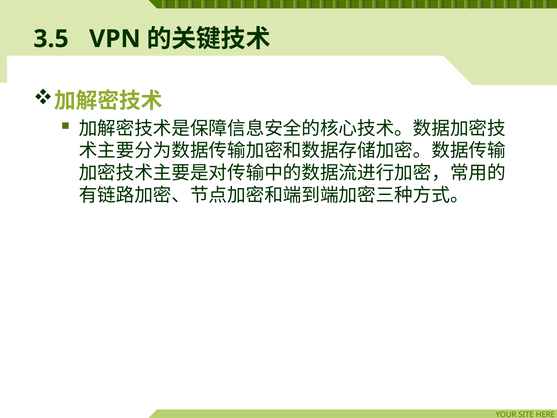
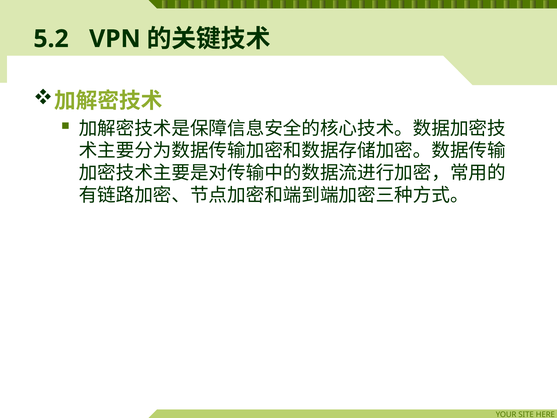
3.5: 3.5 -> 5.2 (51, 39)
